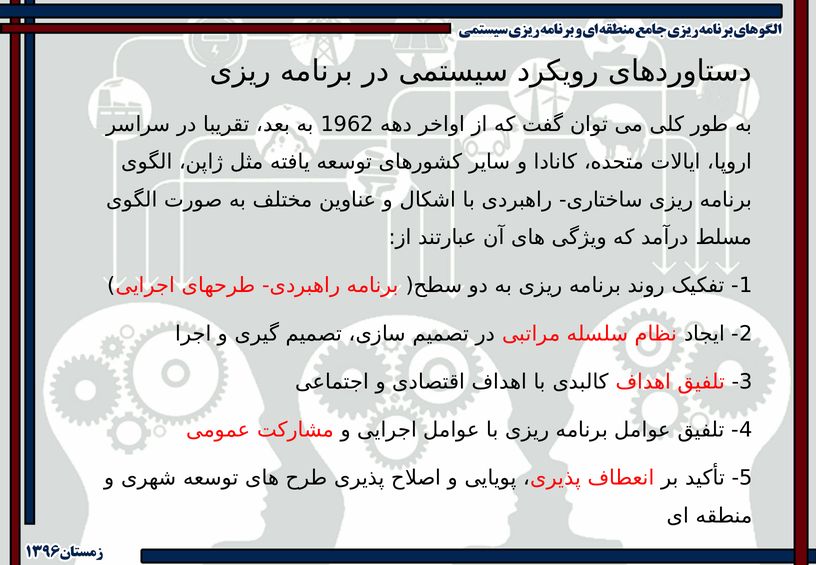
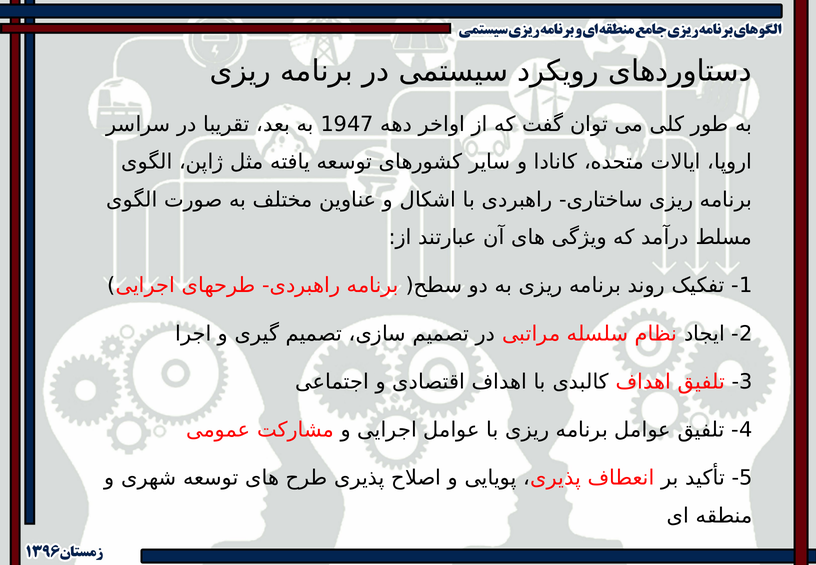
1962: 1962 -> 1947 (347, 124)
